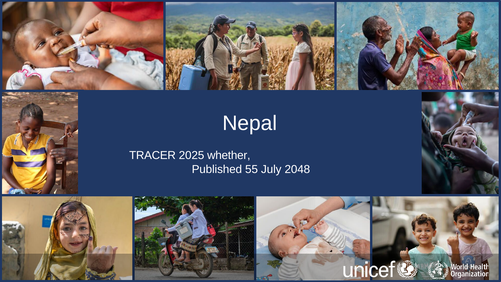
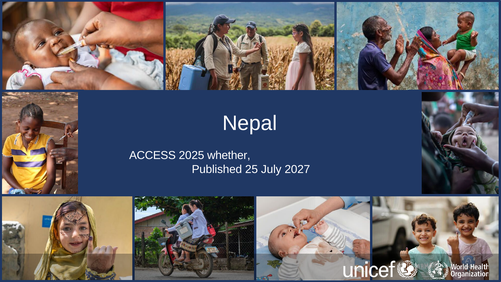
TRACER: TRACER -> ACCESS (152, 155)
55: 55 -> 25 (252, 169)
2048: 2048 -> 2027 (297, 169)
